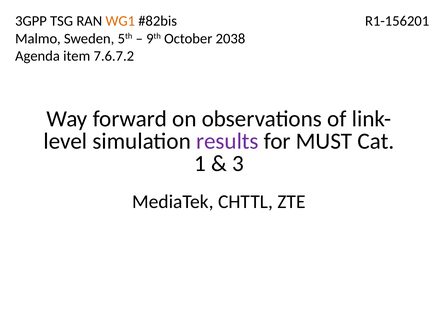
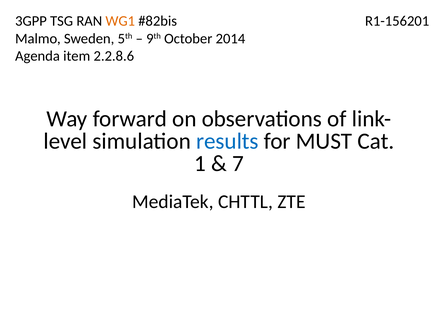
2038: 2038 -> 2014 (230, 38)
7.6.7.2: 7.6.7.2 -> 2.2.8.6 (114, 56)
results colour: purple -> blue (227, 141)
3: 3 -> 7 (238, 163)
